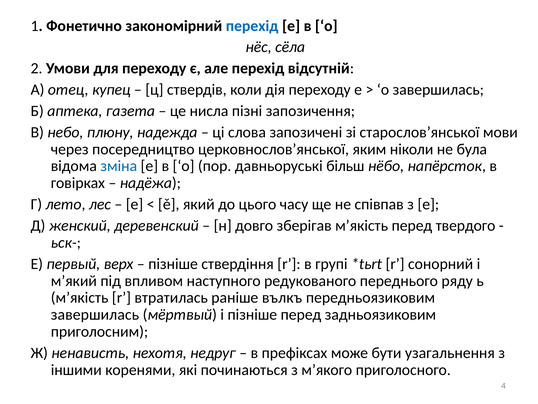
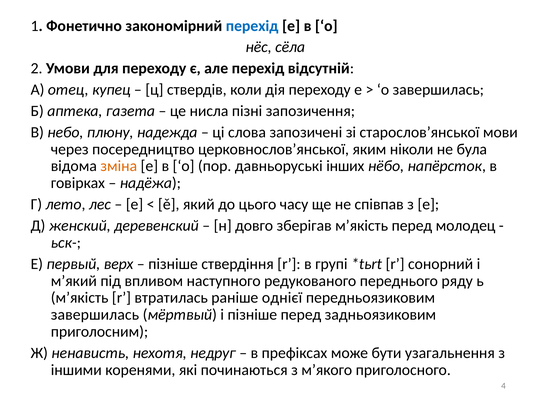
зміна colour: blue -> orange (119, 166)
більш: більш -> інших (345, 166)
твердого: твердого -> молодец (466, 225)
вълкъ: вълкъ -> однієї (282, 297)
